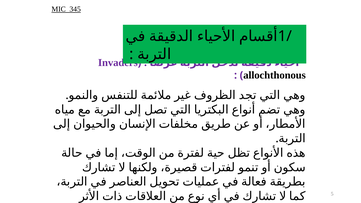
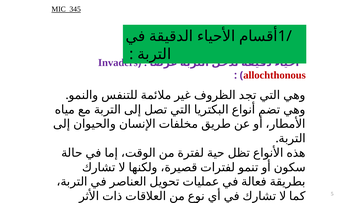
allochthonous colour: black -> red (275, 75)
